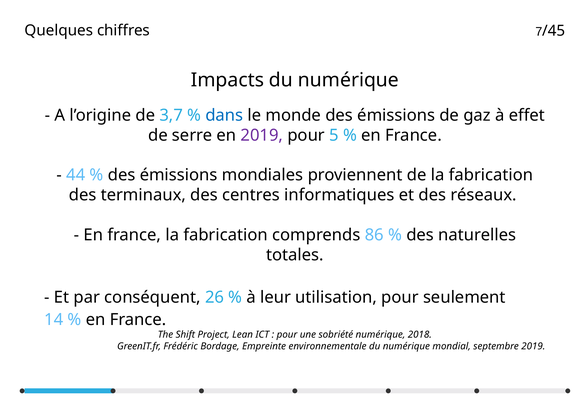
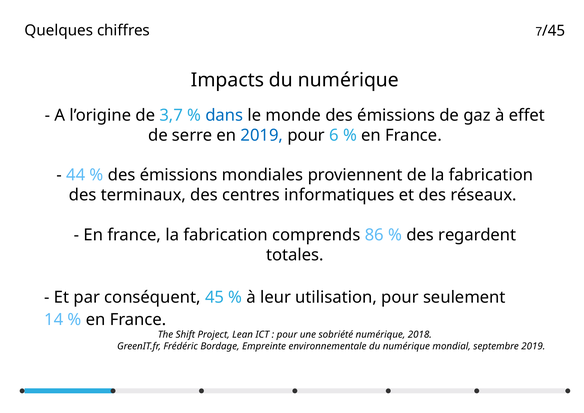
2019 colour: purple -> blue (262, 135)
5: 5 -> 6 (334, 135)
naturelles: naturelles -> regardent (477, 235)
26: 26 -> 45 (215, 297)
